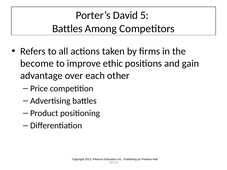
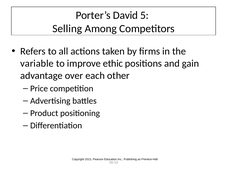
Battles: Battles -> Selling (67, 29)
become: become -> variable (37, 64)
